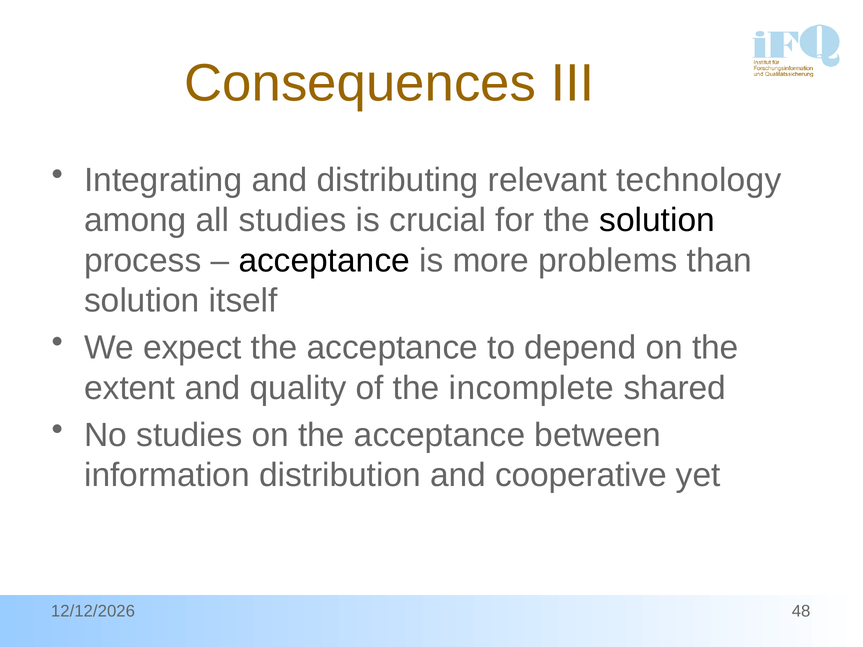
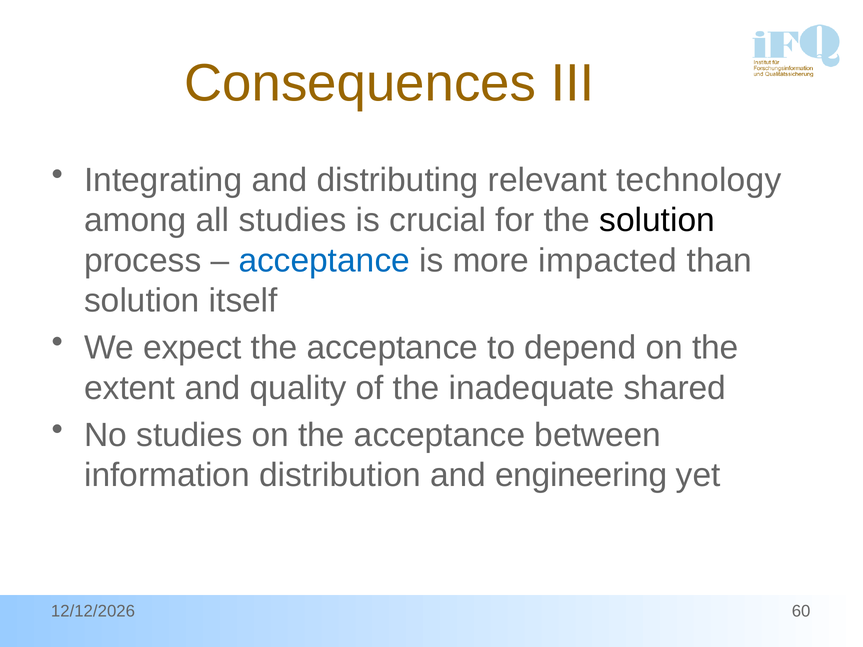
acceptance colour: black -> blue (324, 261)
problems: problems -> impacted (608, 261)
incomplete: incomplete -> inadequate (532, 388)
cooperative: cooperative -> engineering (581, 476)
48: 48 -> 60 (801, 611)
